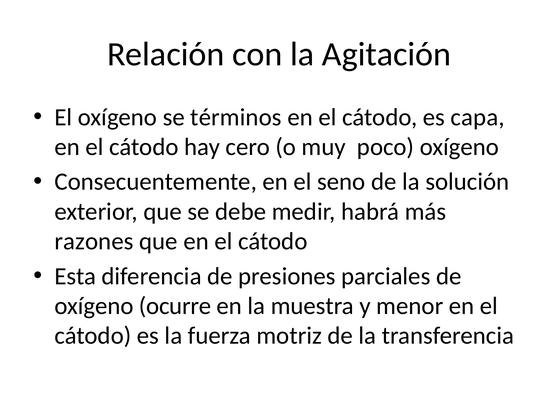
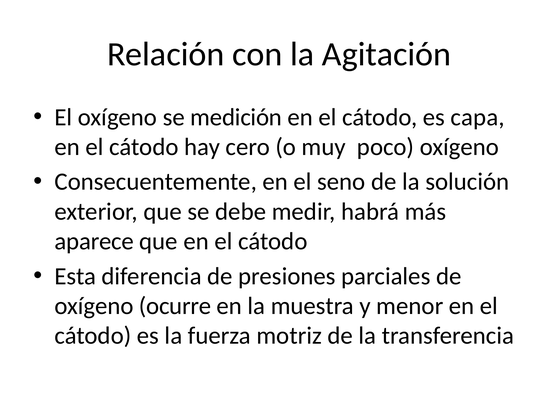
términos: términos -> medición (236, 117)
razones: razones -> aparece (94, 242)
